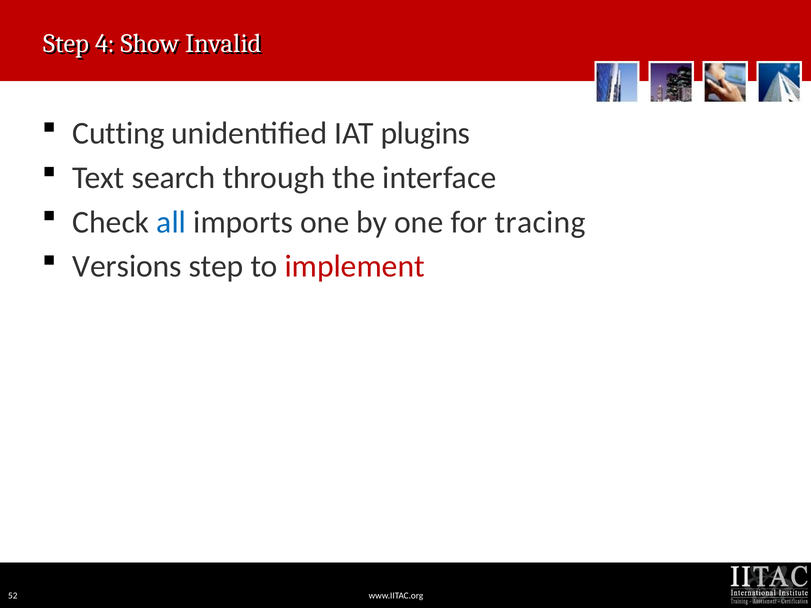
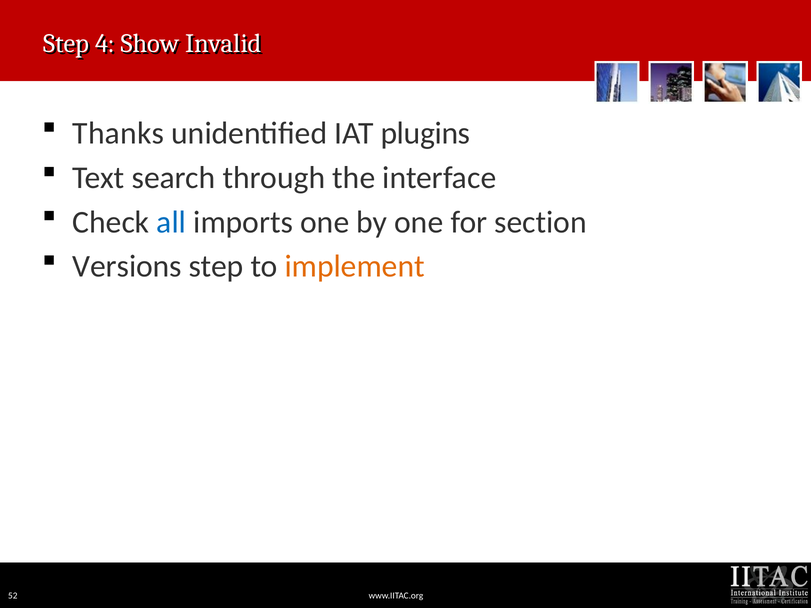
Cutting: Cutting -> Thanks (118, 133)
tracing: tracing -> section (541, 222)
implement colour: red -> orange (355, 267)
